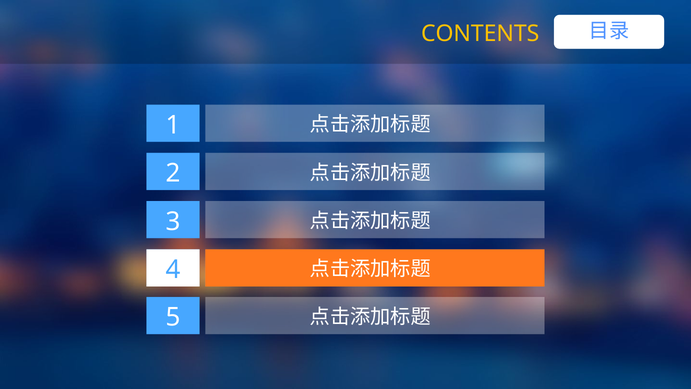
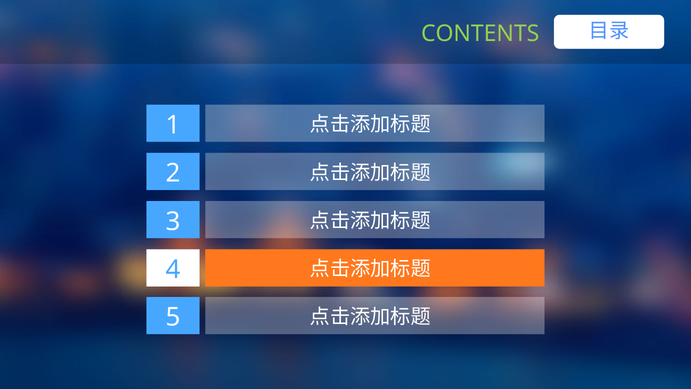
CONTENTS colour: yellow -> light green (480, 34)
